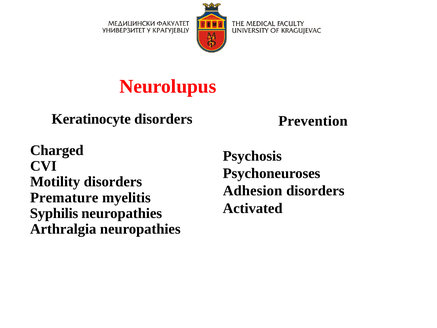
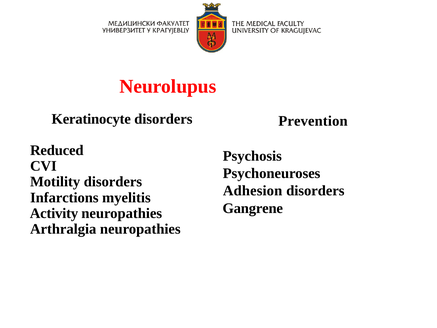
Charged: Charged -> Reduced (57, 150)
Premature: Premature -> Infarctions (64, 197)
Activated: Activated -> Gangrene (253, 208)
Syphilis: Syphilis -> Activity (54, 213)
